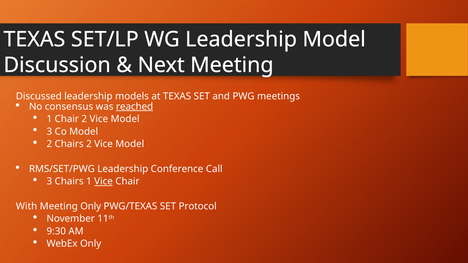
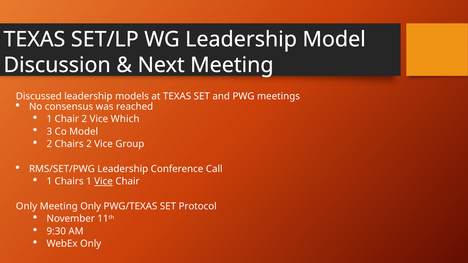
reached underline: present -> none (135, 107)
Chair 2 Vice Model: Model -> Which (125, 119)
Chairs 2 Vice Model: Model -> Group (130, 144)
3: 3 -> 1 (49, 182)
With: With -> Only (27, 207)
